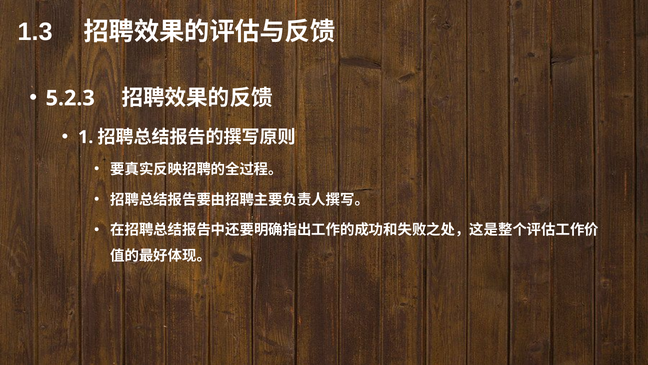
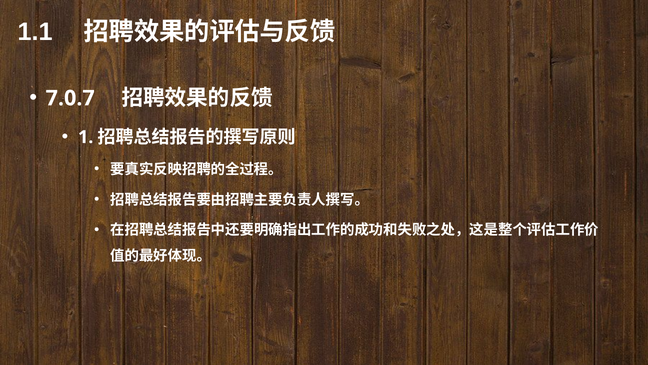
1.3: 1.3 -> 1.1 (35, 32)
5.2.3: 5.2.3 -> 7.0.7 (70, 98)
